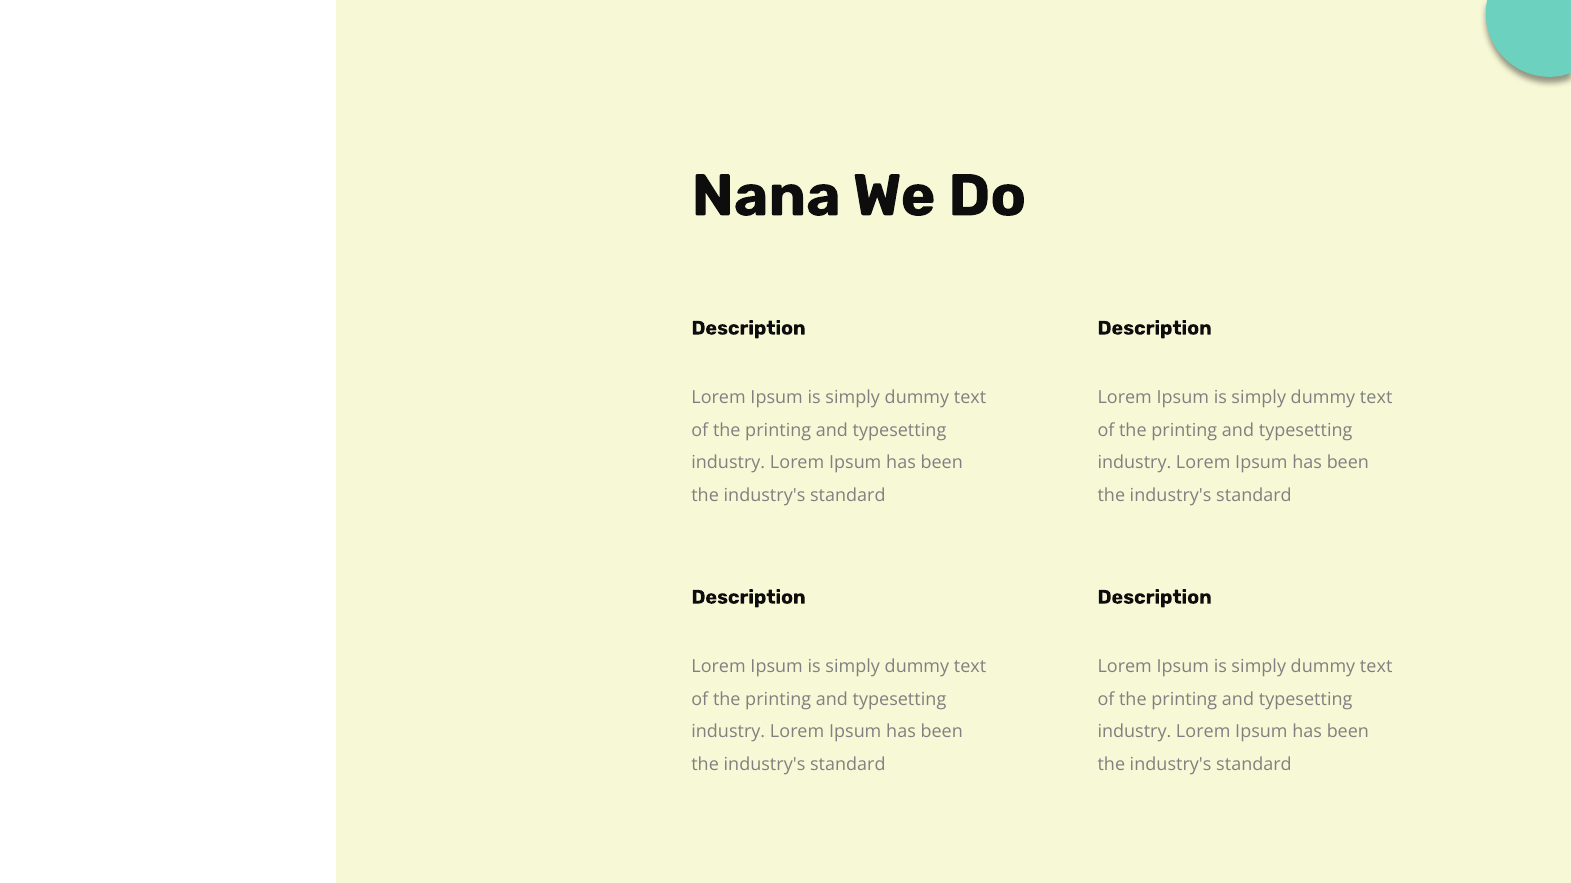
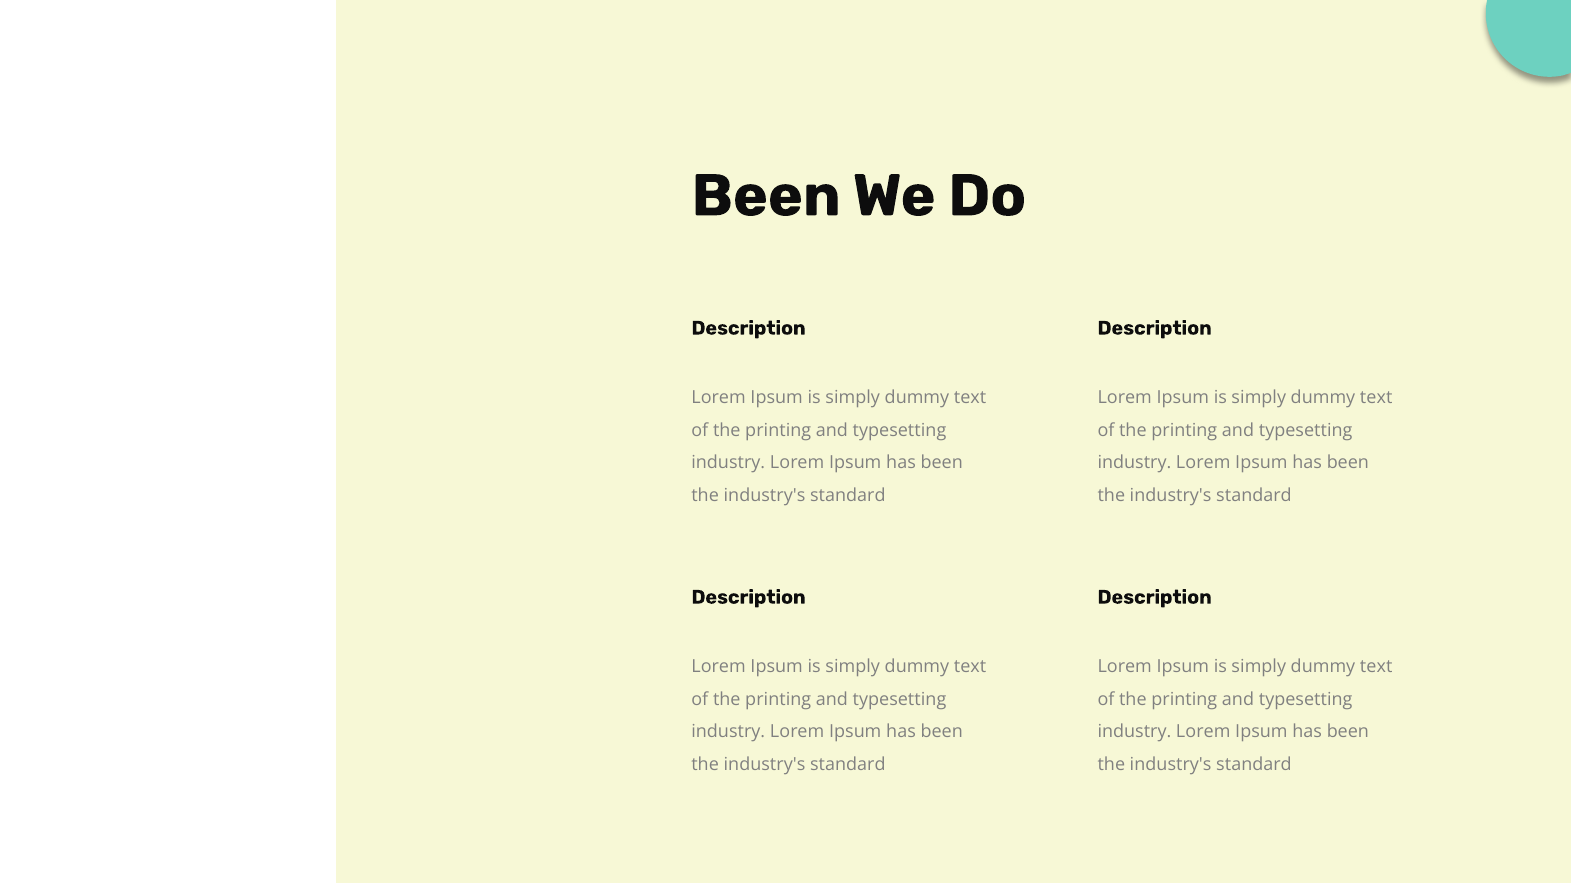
Nana: Nana -> Been (766, 196)
